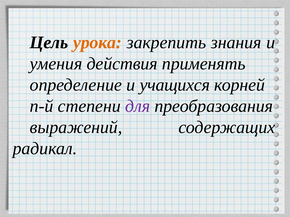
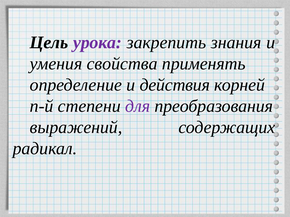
урока colour: orange -> purple (97, 42)
действия: действия -> свойства (122, 64)
учащихся: учащихся -> действия (175, 85)
